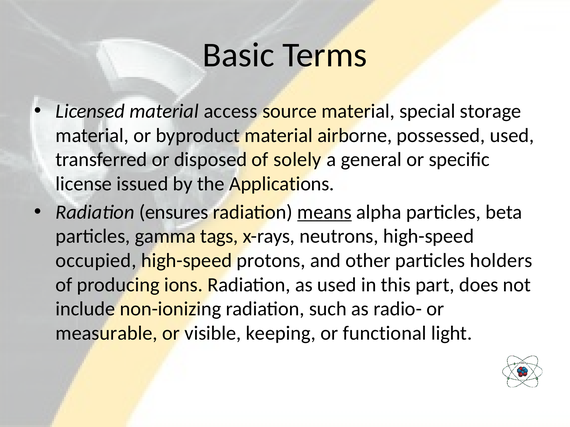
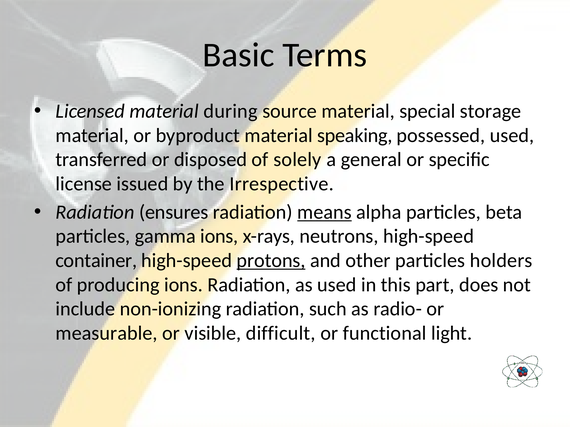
access: access -> during (231, 111)
airborne: airborne -> speaking (355, 136)
Applications: Applications -> Irrespective (282, 184)
gamma tags: tags -> ions (219, 237)
occupied: occupied -> container (96, 261)
protons underline: none -> present (271, 261)
keeping: keeping -> difficult (281, 334)
